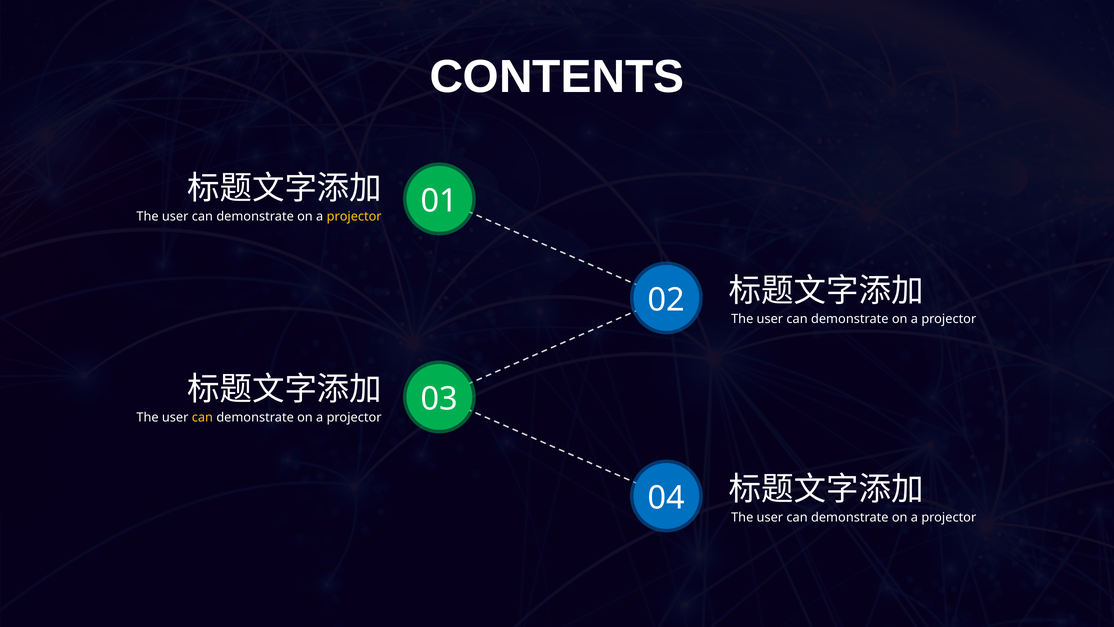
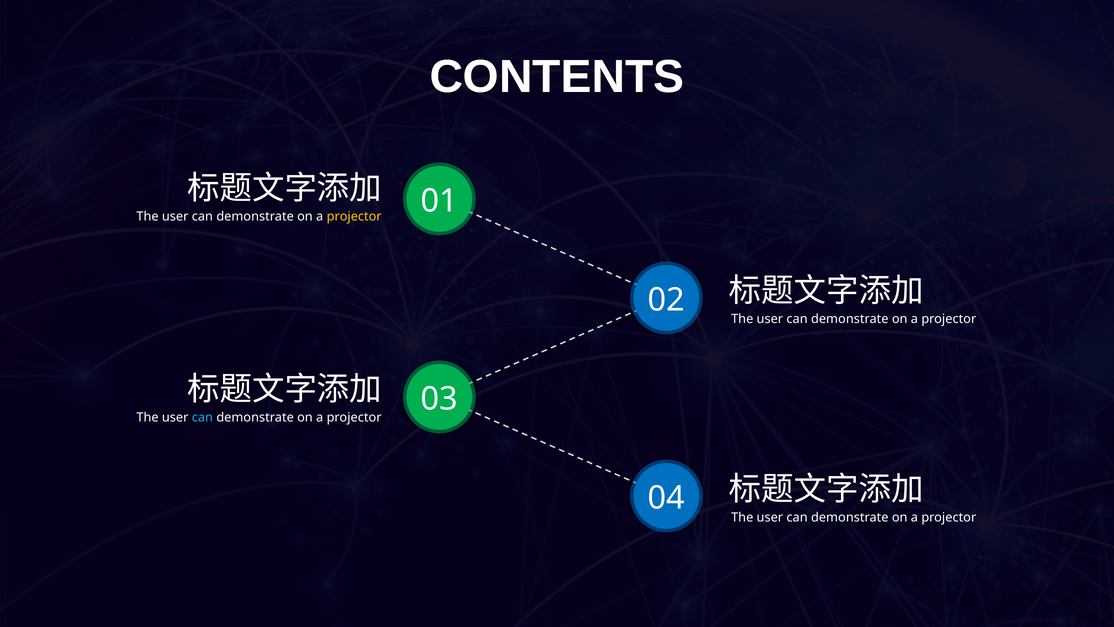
can colour: yellow -> light blue (202, 417)
